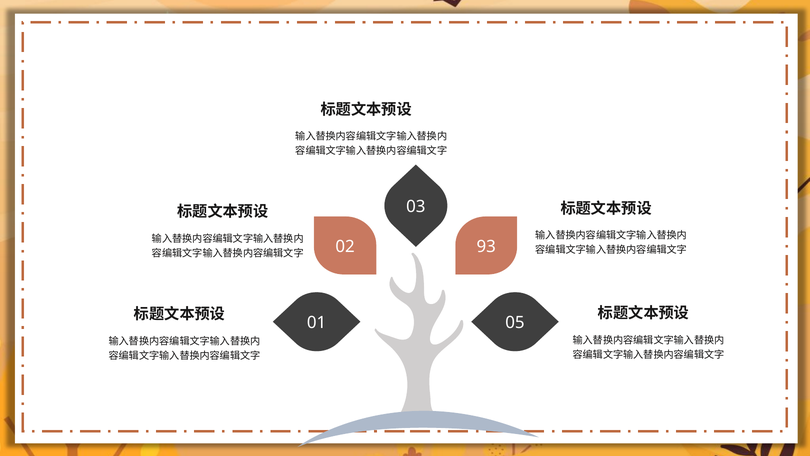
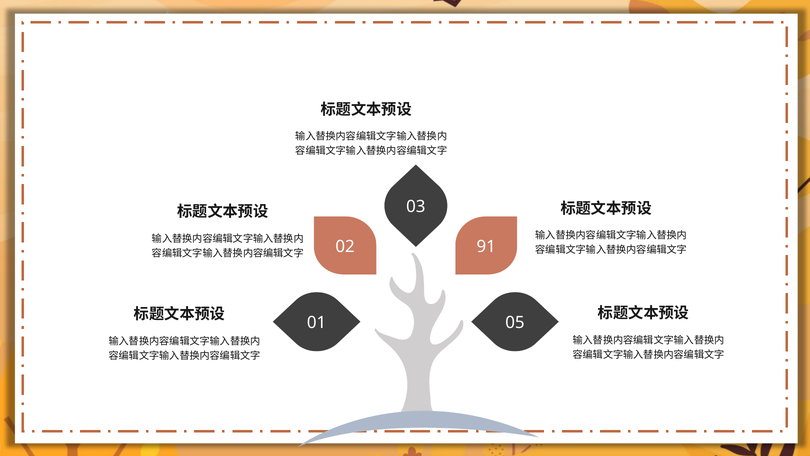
93: 93 -> 91 (486, 246)
